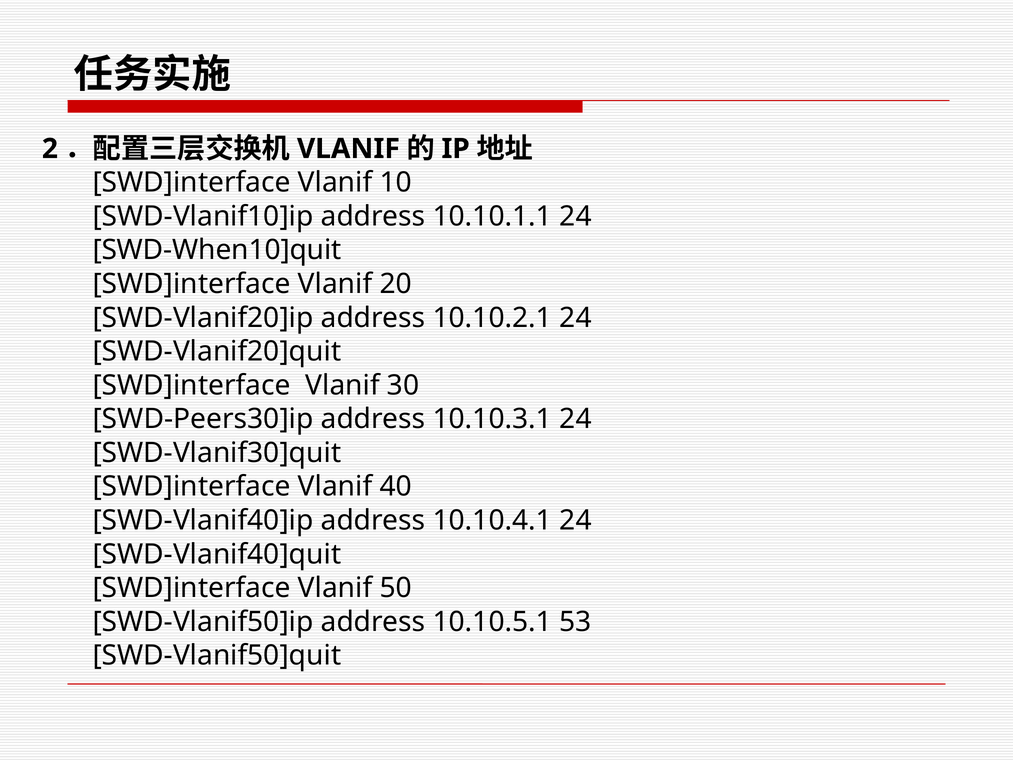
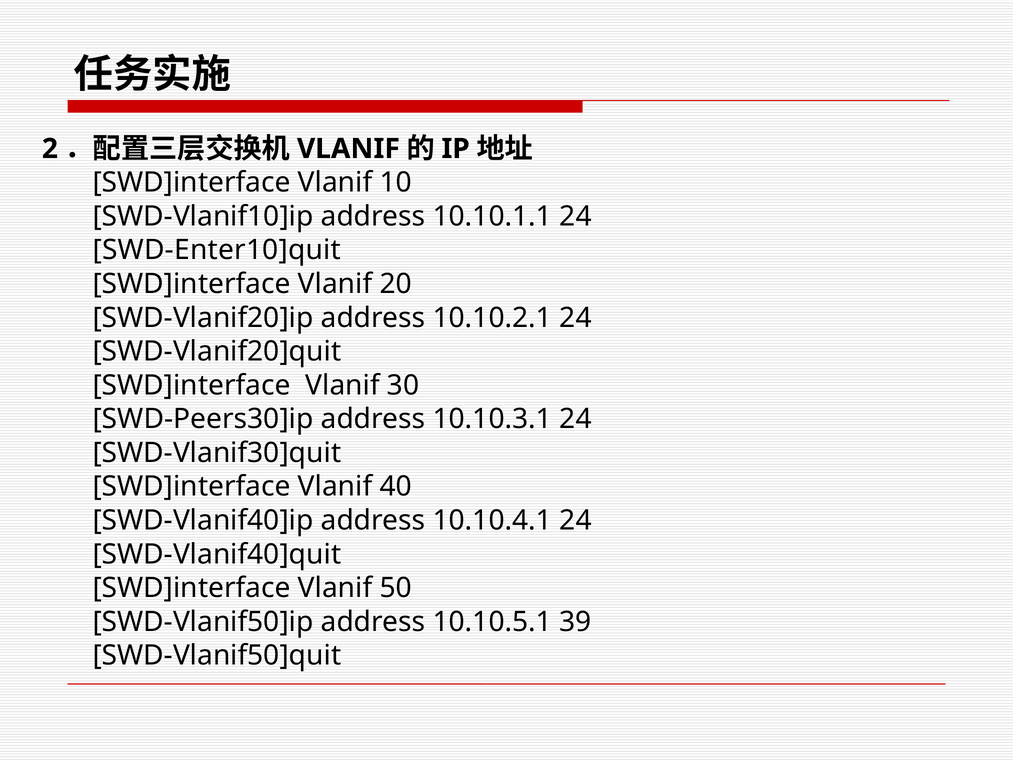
SWD-When10]quit: SWD-When10]quit -> SWD-Enter10]quit (217, 250)
53: 53 -> 39 (575, 622)
